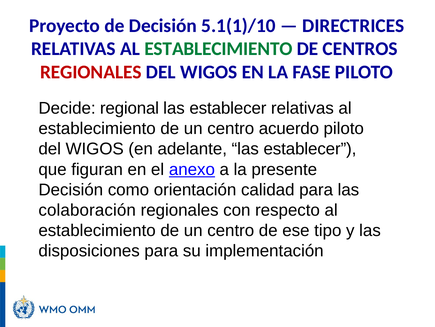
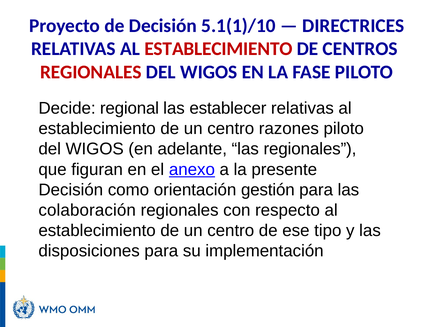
ESTABLECIMIENTO colour: green -> red (218, 49)
acuerdo: acuerdo -> razones (289, 128)
adelante las establecer: establecer -> regionales (310, 149)
calidad: calidad -> gestión (268, 189)
